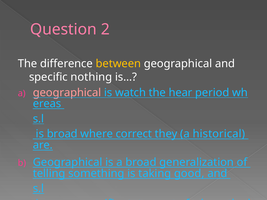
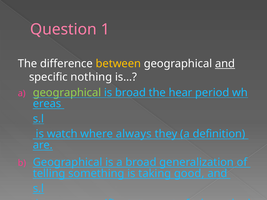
2: 2 -> 1 (105, 29)
and underline: none -> present (225, 64)
geographical colour: pink -> light green (67, 93)
is watch: watch -> broad (131, 93)
is broad: broad -> watch (62, 134)
correct: correct -> always (134, 134)
historical: historical -> definition (219, 134)
